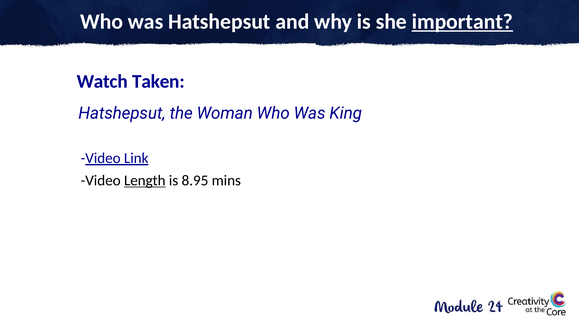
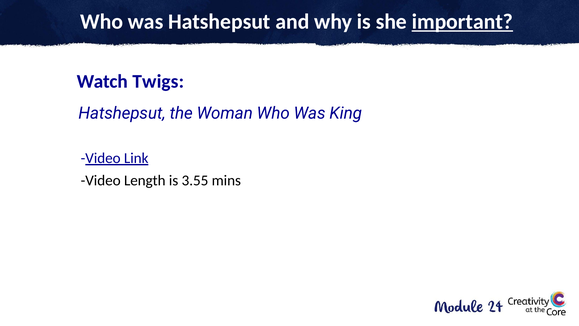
Taken: Taken -> Twigs (158, 81)
Length underline: present -> none (145, 180)
8.95: 8.95 -> 3.55 (195, 180)
